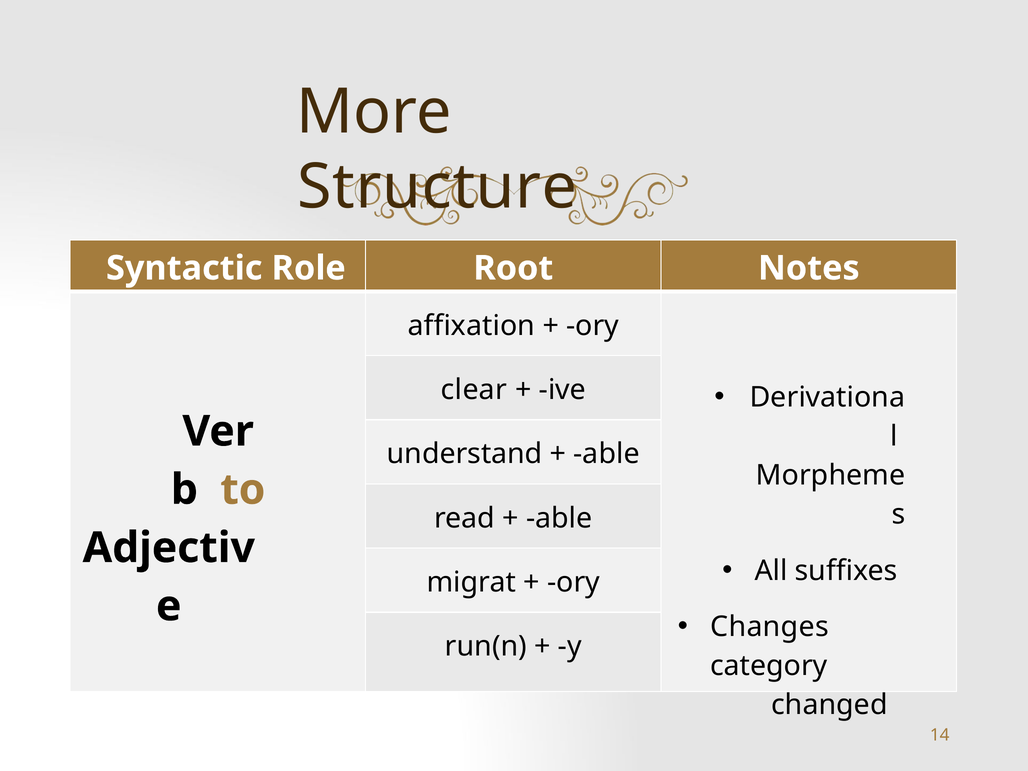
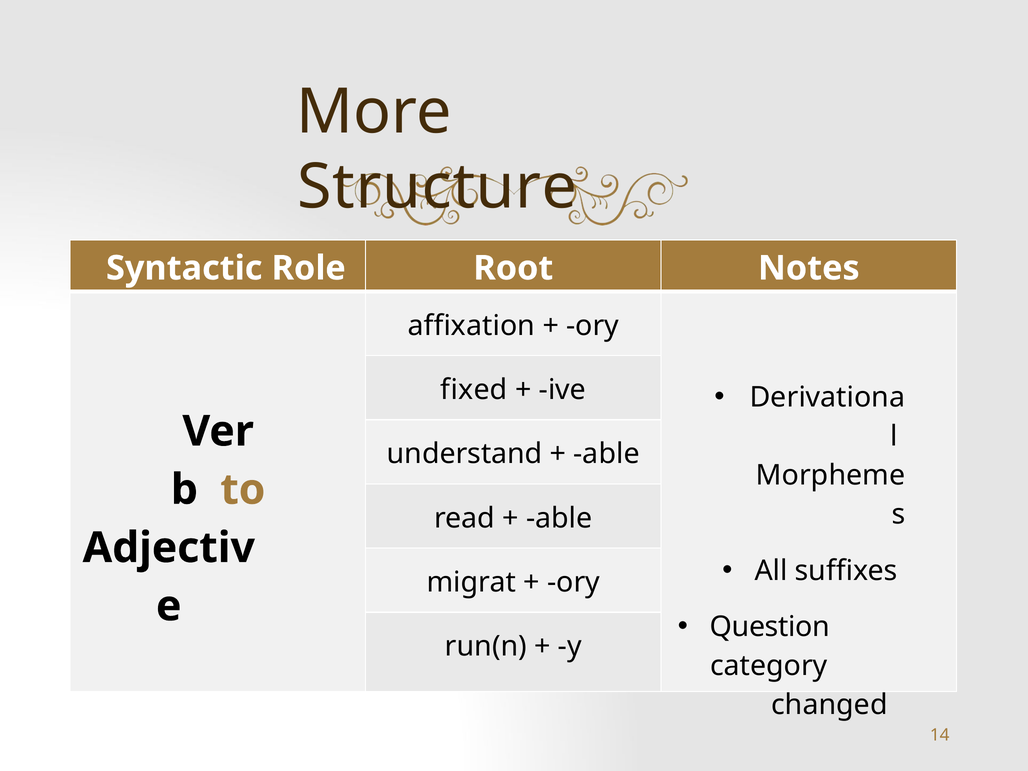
clear: clear -> fixed (474, 390)
Changes: Changes -> Question (770, 627)
